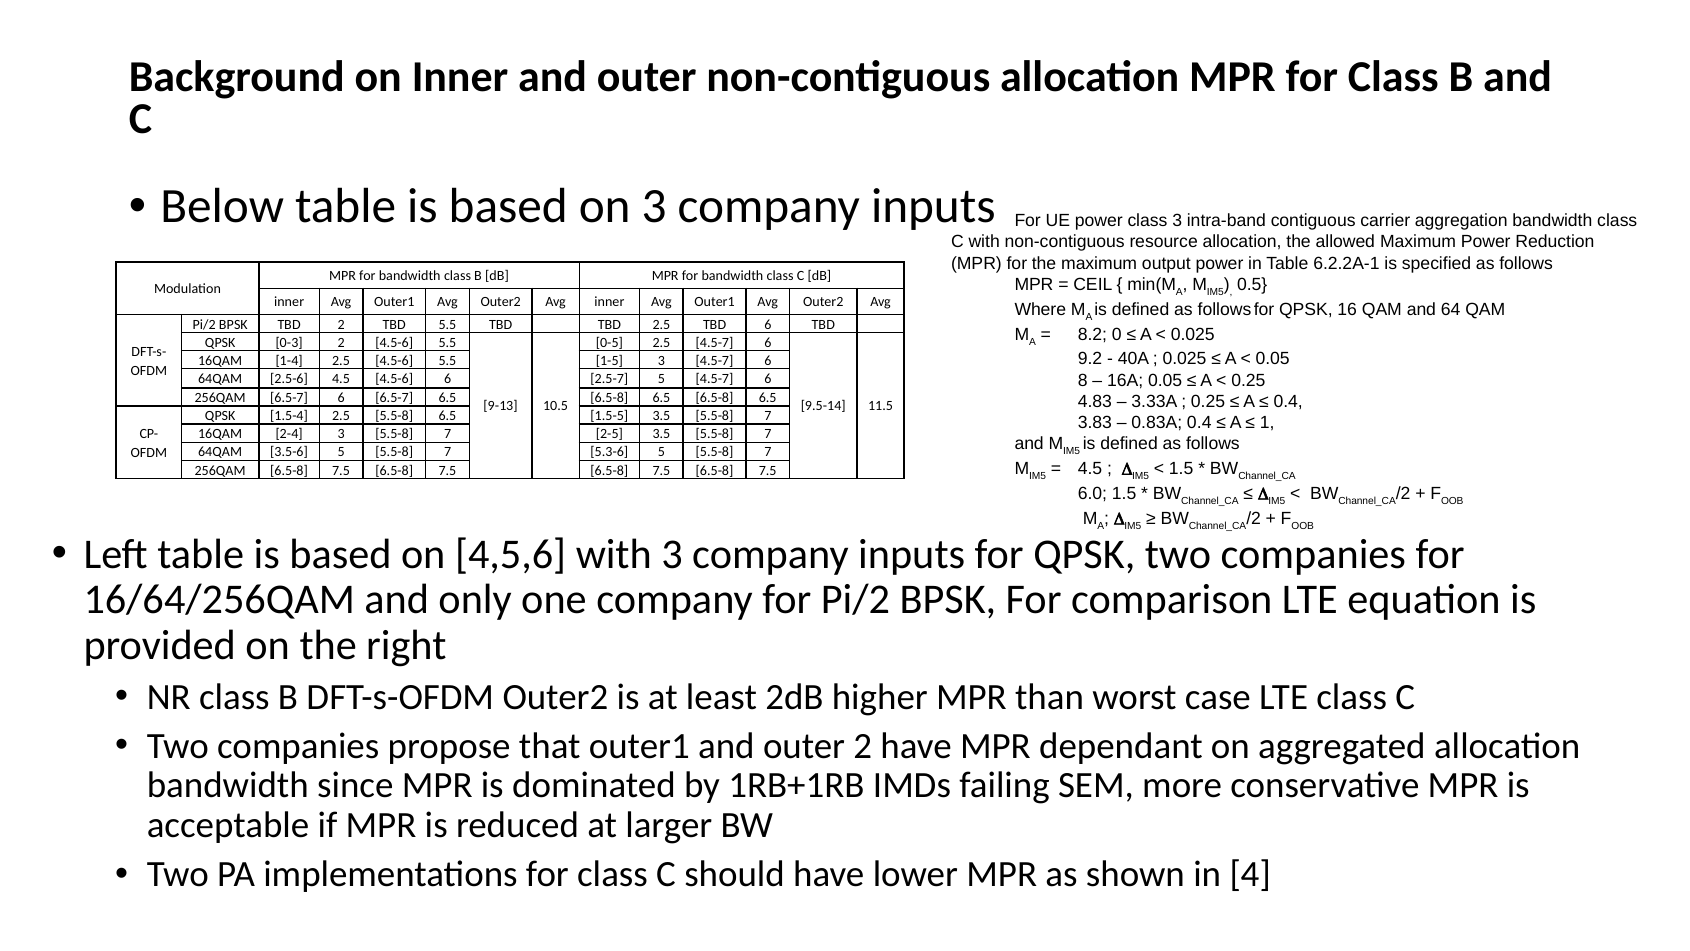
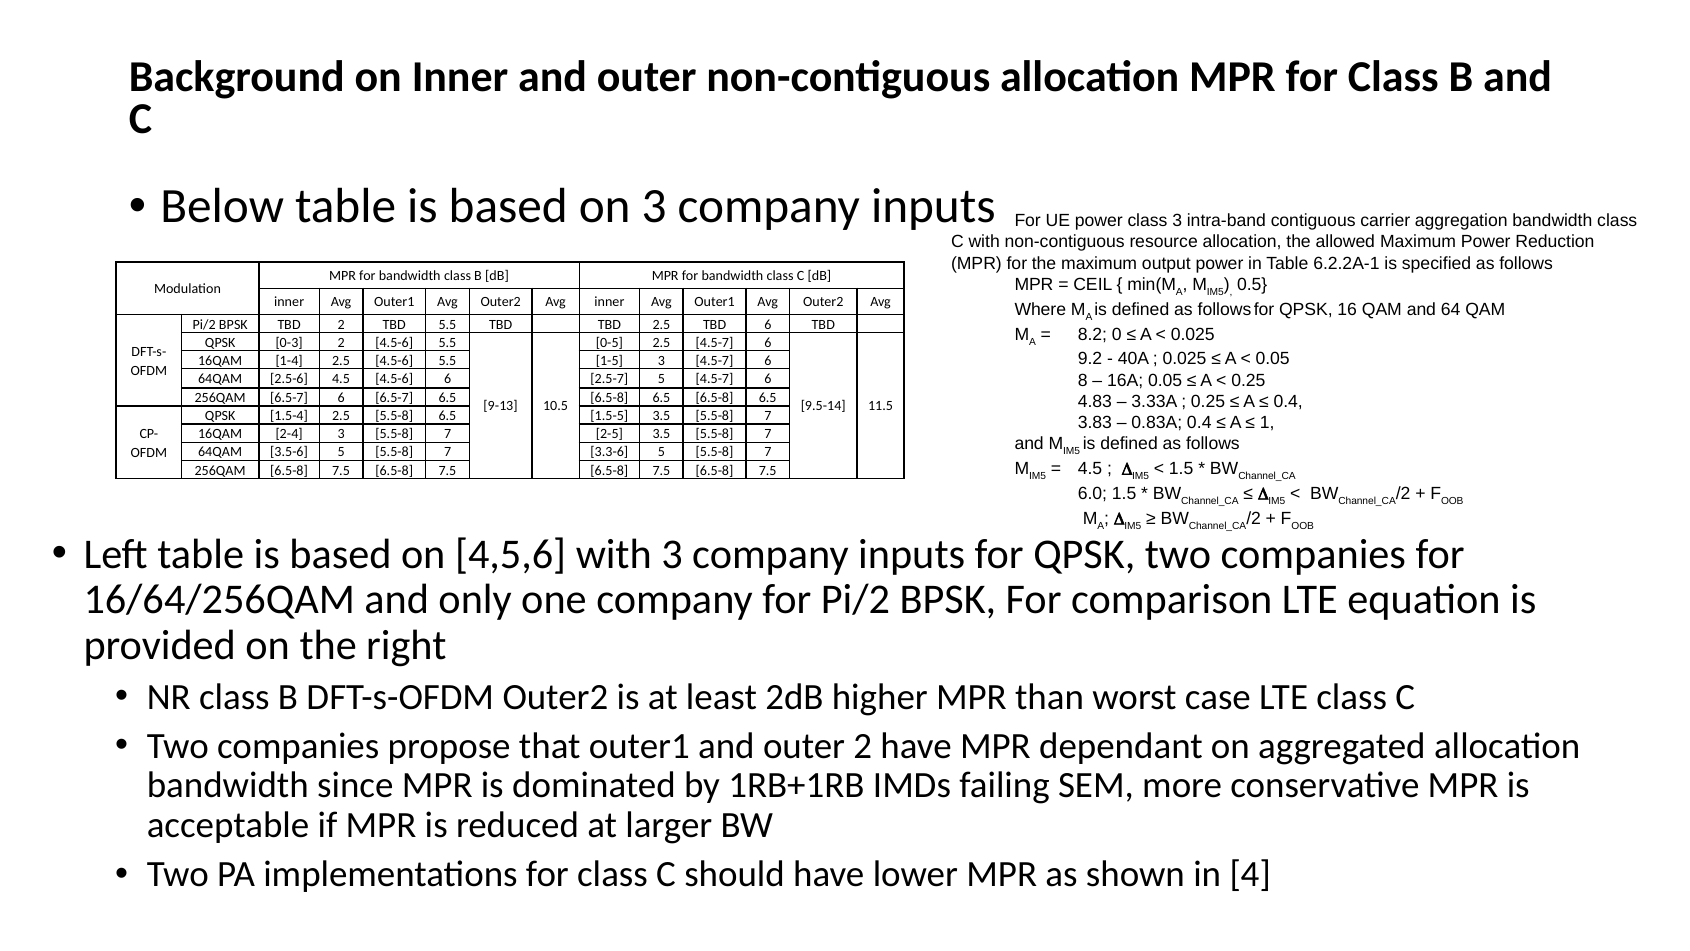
5.3-6: 5.3-6 -> 3.3-6 (609, 452)
